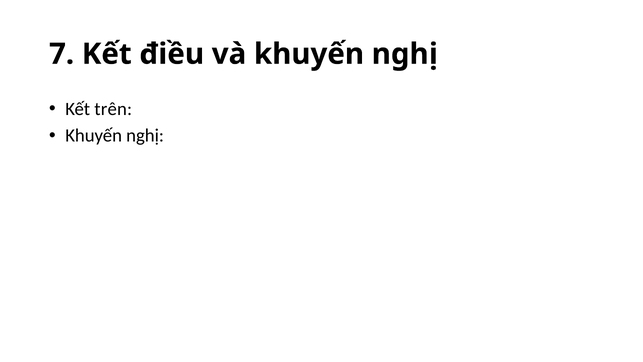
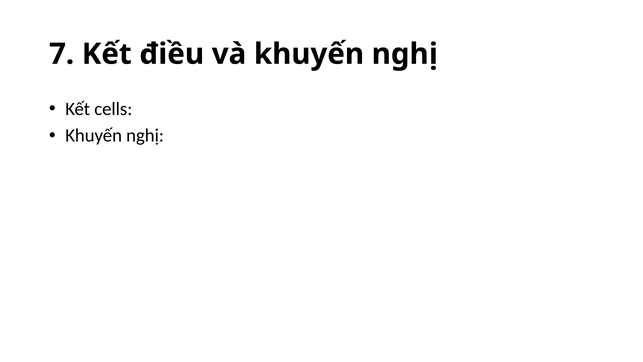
trên: trên -> cells (113, 109)
